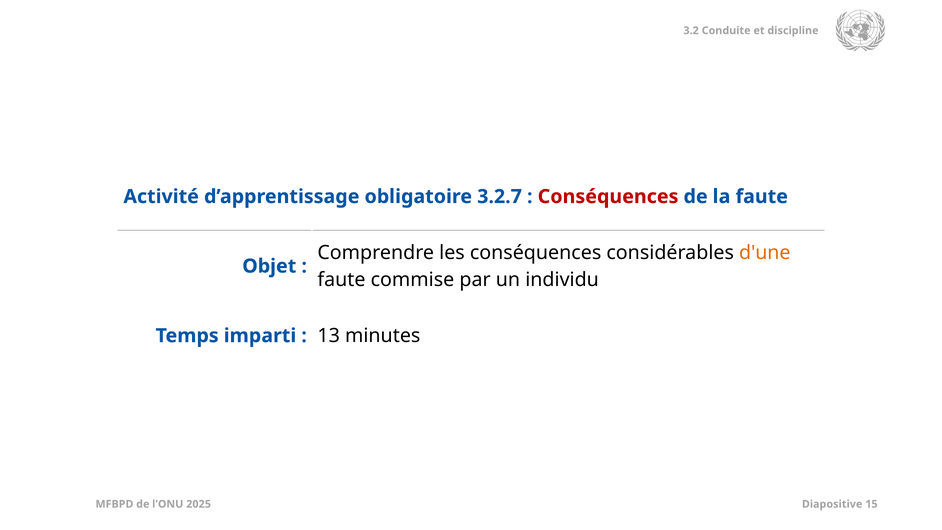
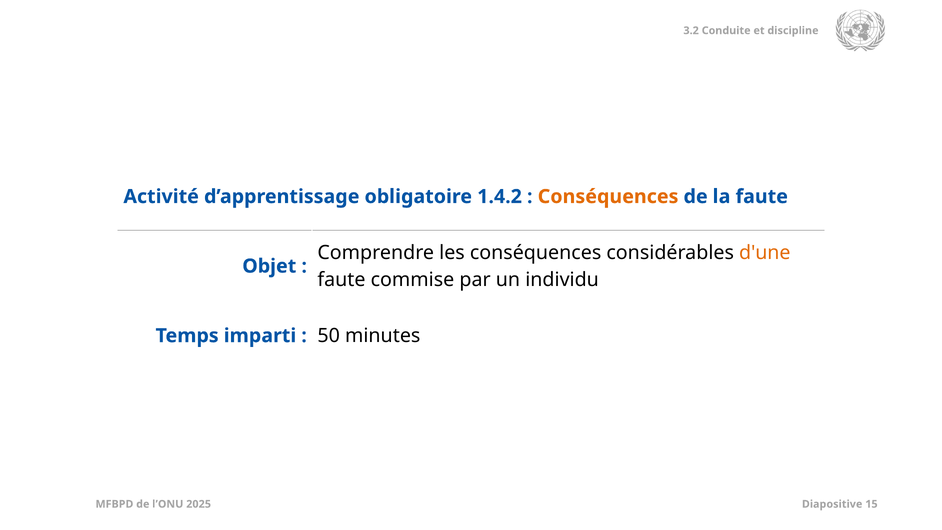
3.2.7: 3.2.7 -> 1.4.2 (500, 197)
Conséquences colour: red -> orange (608, 197)
13: 13 -> 50 (329, 336)
